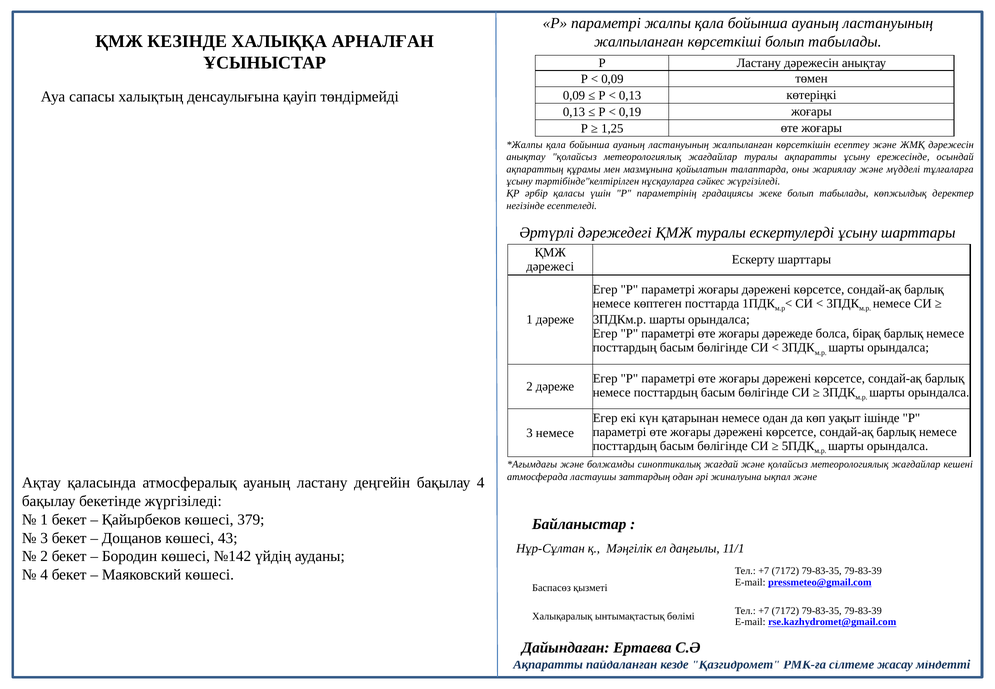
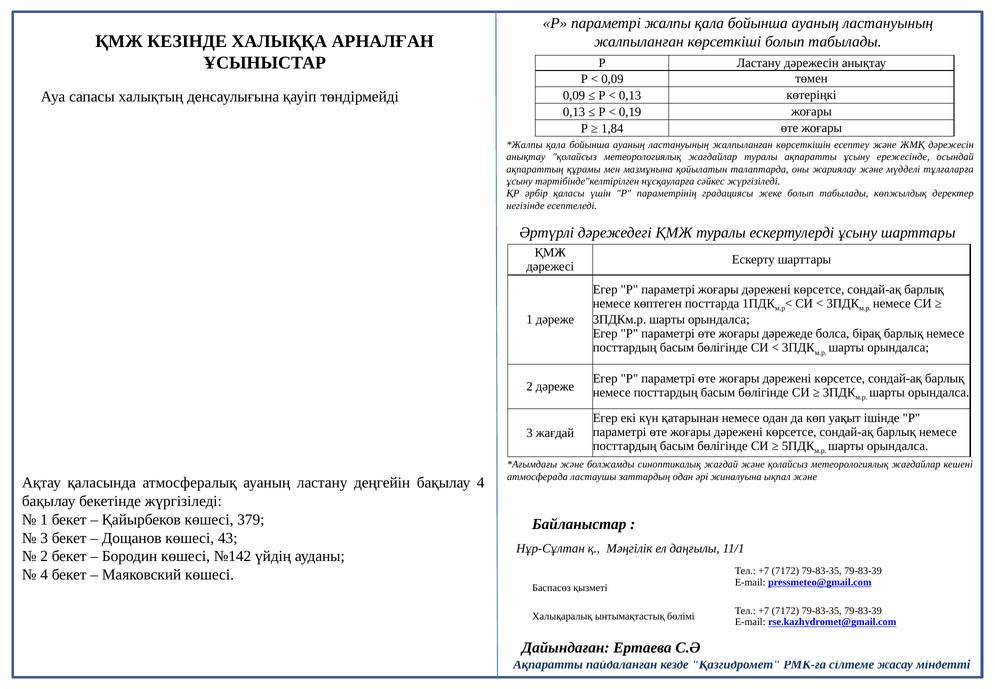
1,25: 1,25 -> 1,84 (612, 128)
3 немесе: немесе -> жағдай (555, 433)
